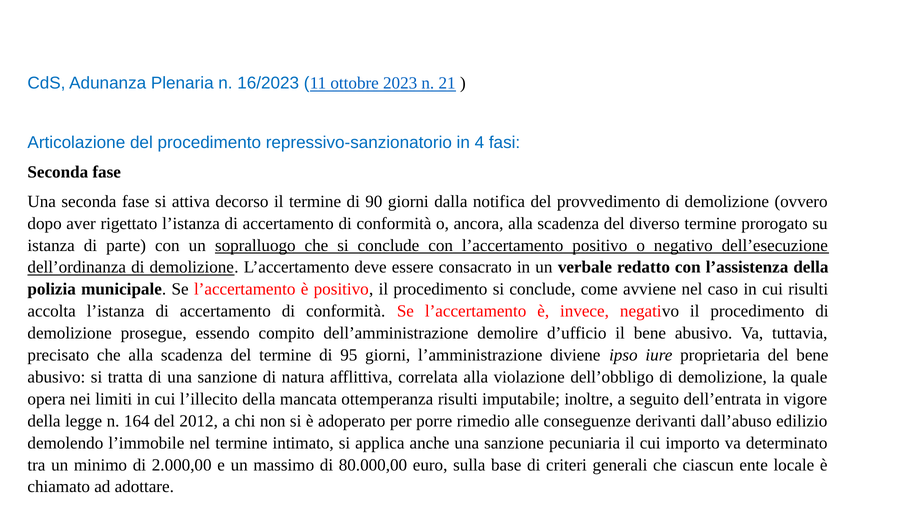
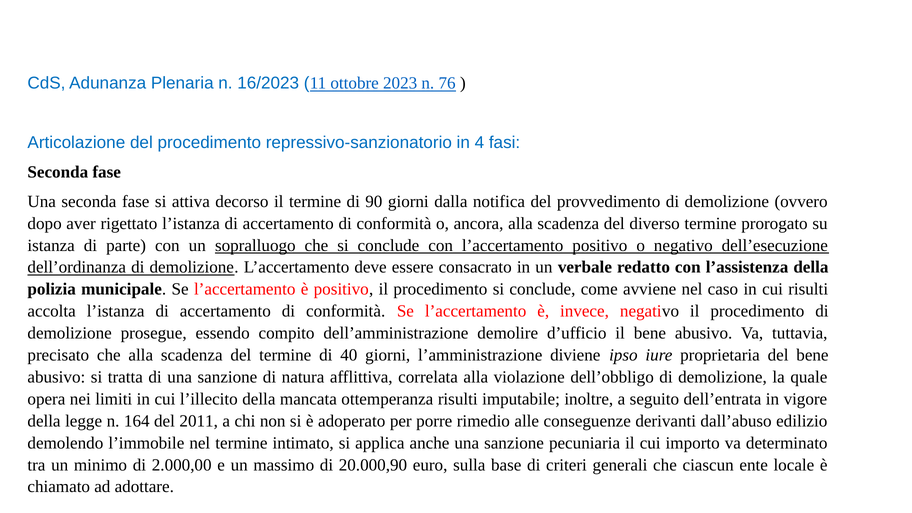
21: 21 -> 76 (447, 83)
95: 95 -> 40 (349, 355)
2012: 2012 -> 2011 (199, 421)
80.000,00: 80.000,00 -> 20.000,90 (373, 465)
